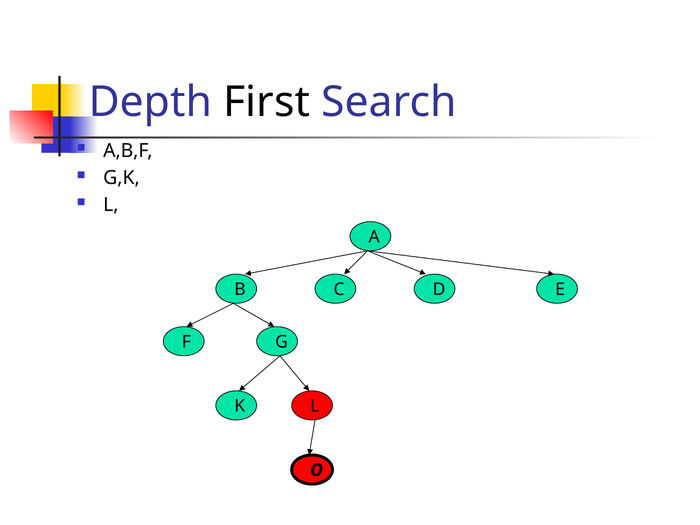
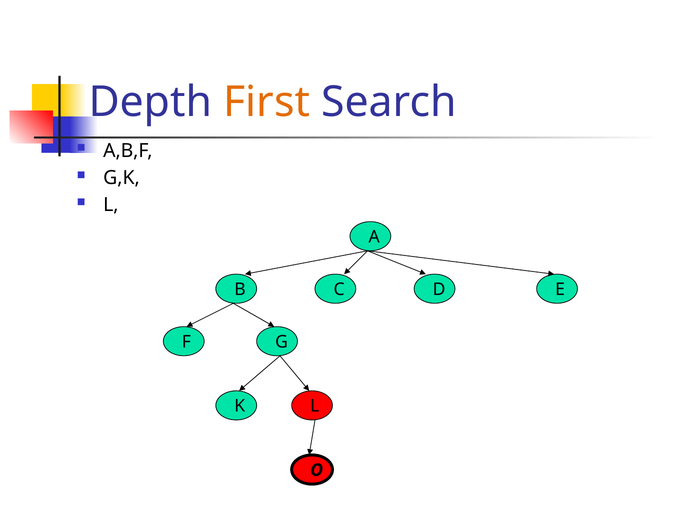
First colour: black -> orange (267, 102)
